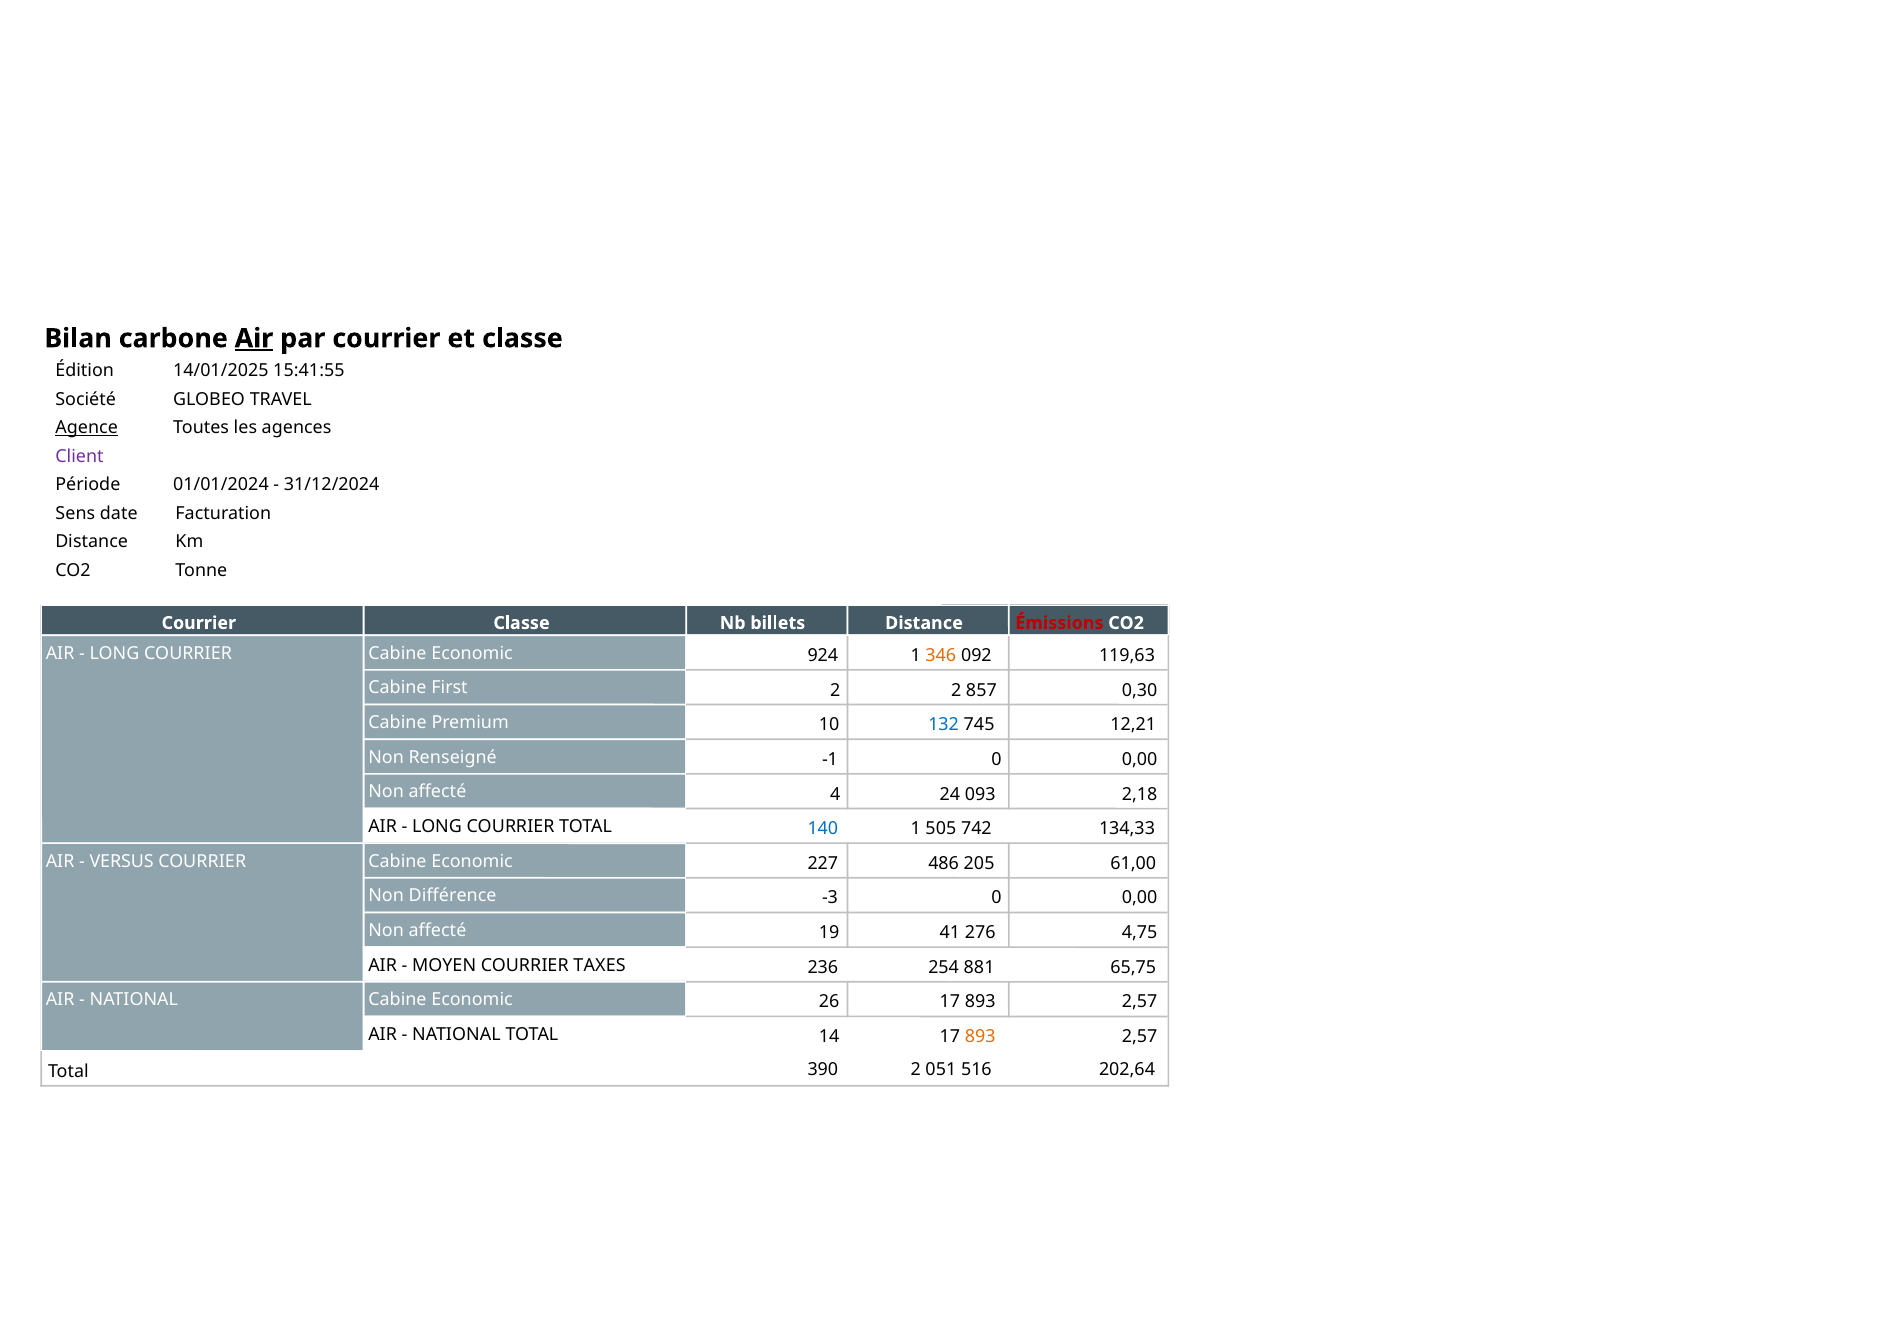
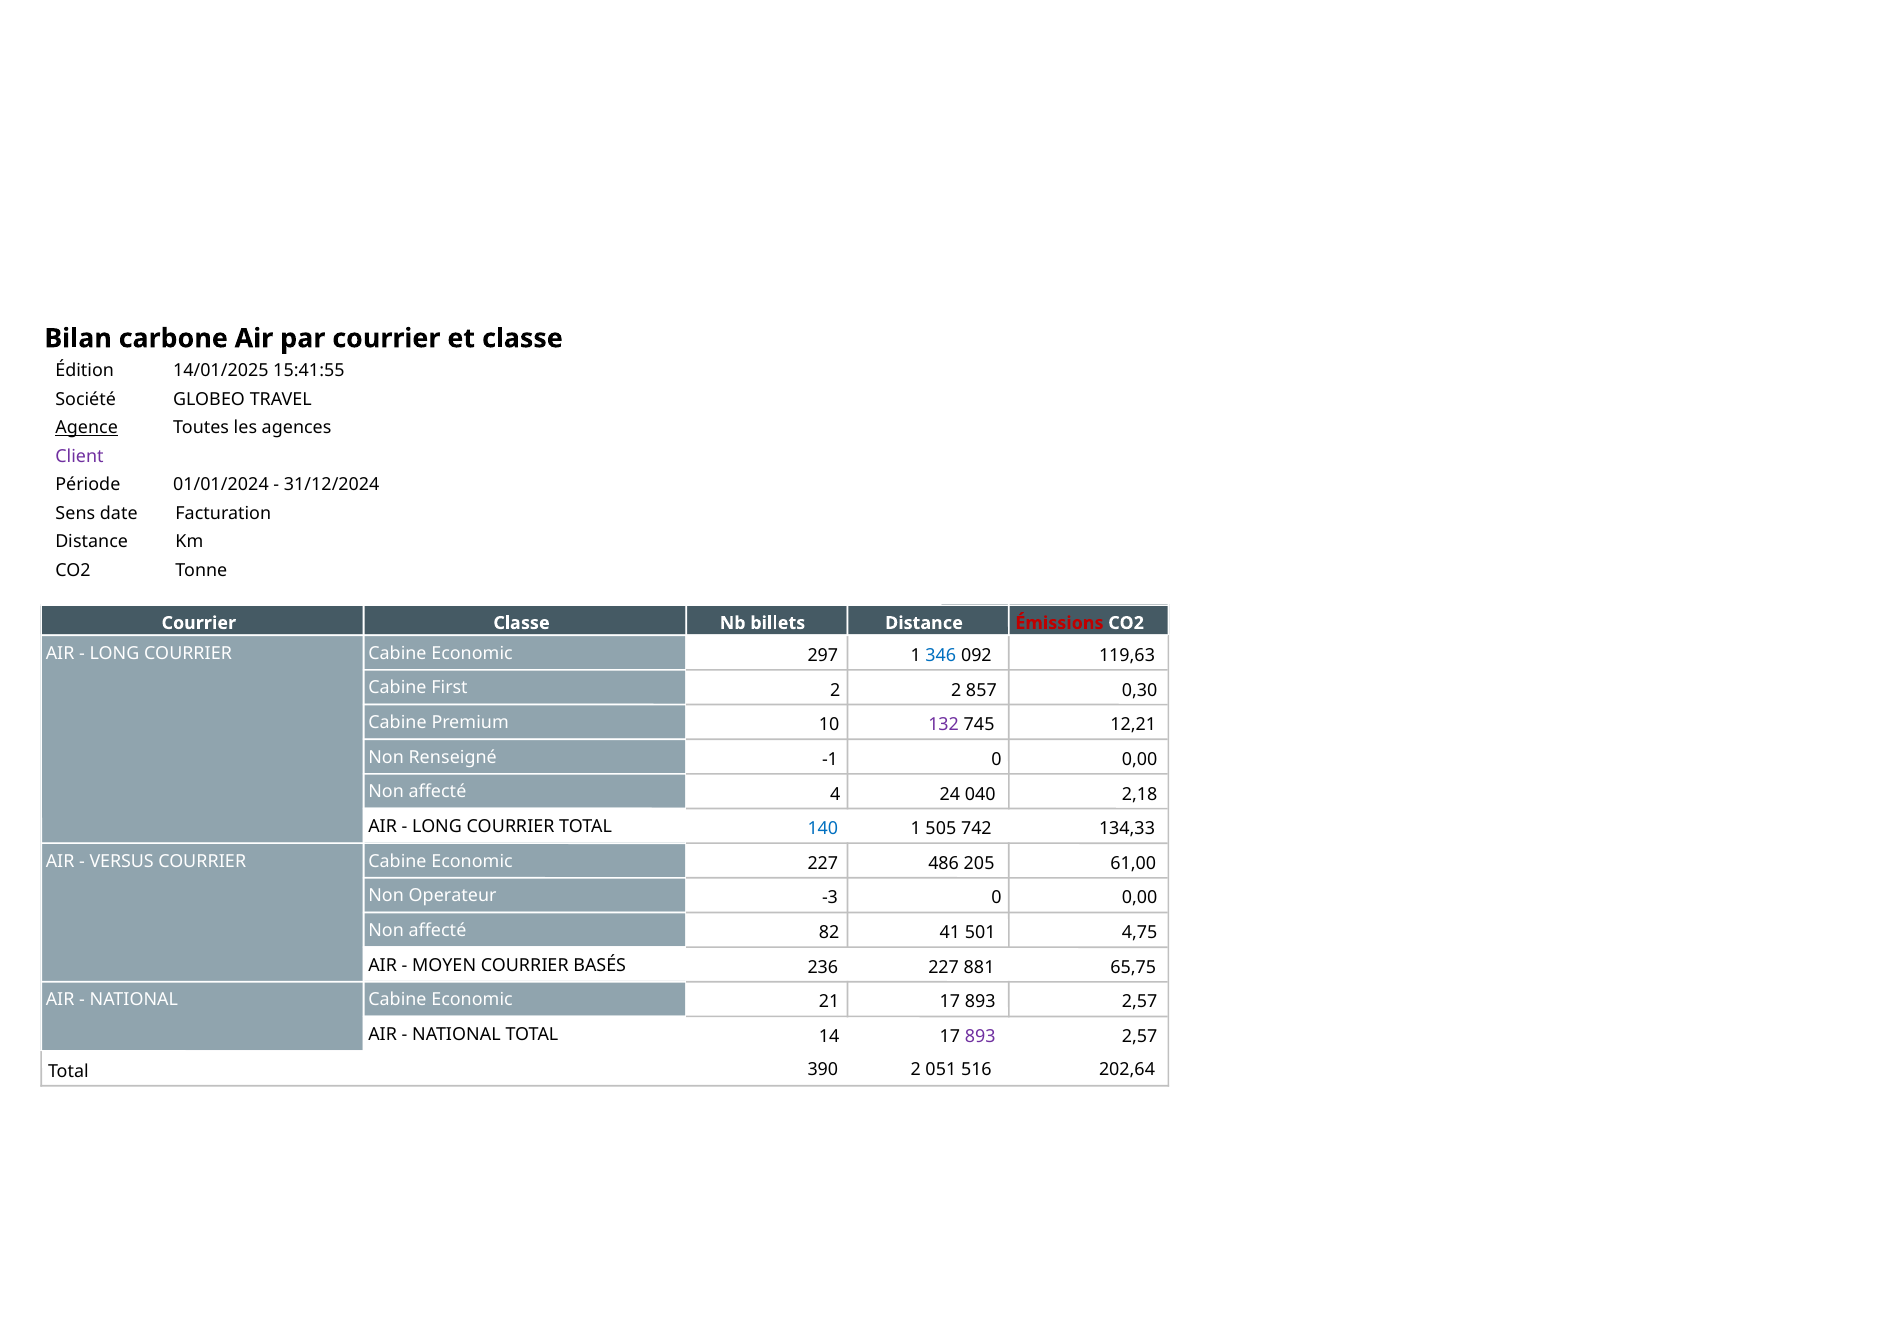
Air underline: present -> none (254, 338)
924: 924 -> 297 (823, 656)
346 colour: orange -> blue (941, 656)
132 colour: blue -> purple (944, 725)
093: 093 -> 040 (980, 794)
Différence: Différence -> Operateur (453, 896)
19: 19 -> 82 (829, 933)
276: 276 -> 501 (980, 933)
TAXES: TAXES -> BASÉS (600, 965)
236 254: 254 -> 227 (944, 967)
26: 26 -> 21 (829, 1002)
893 colour: orange -> purple (980, 1037)
